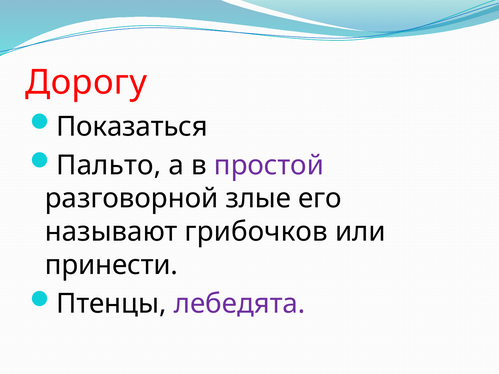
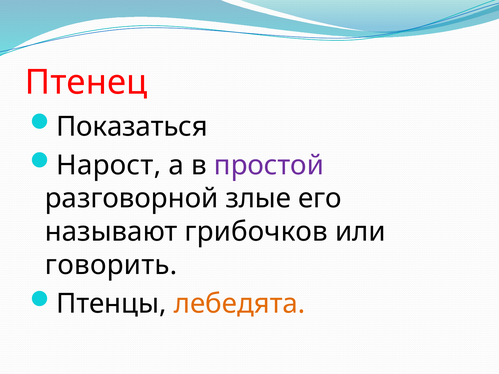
Дорогу: Дорогу -> Птенец (86, 82)
Пальто: Пальто -> Нарост (109, 165)
принести: принести -> говорить (111, 265)
лебедята colour: purple -> orange (240, 304)
